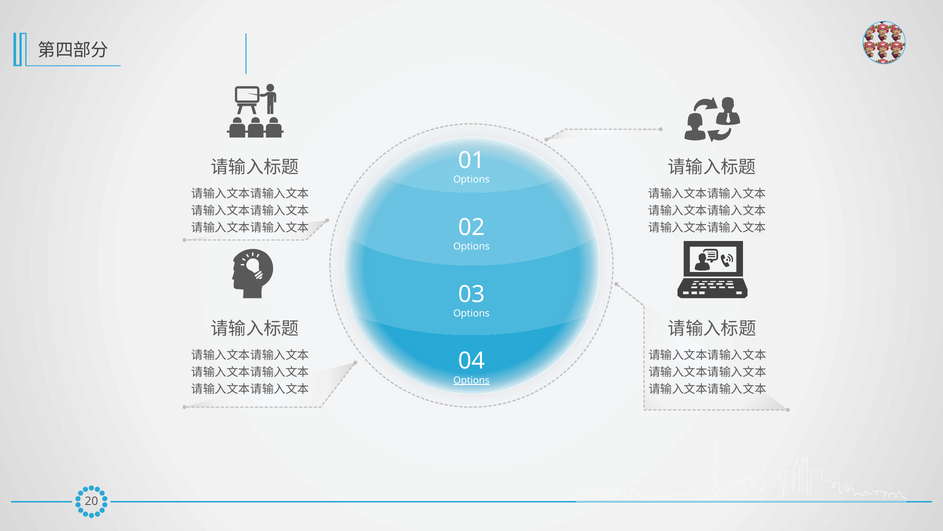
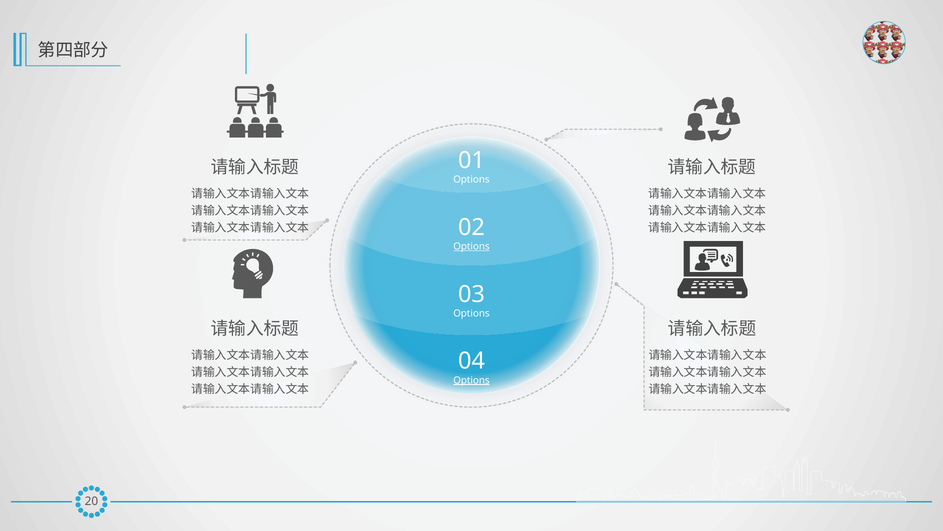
Options underline: none -> present (471, 246)
